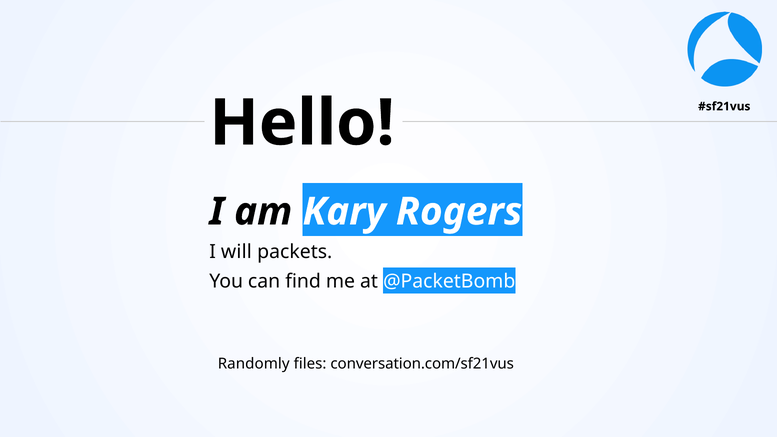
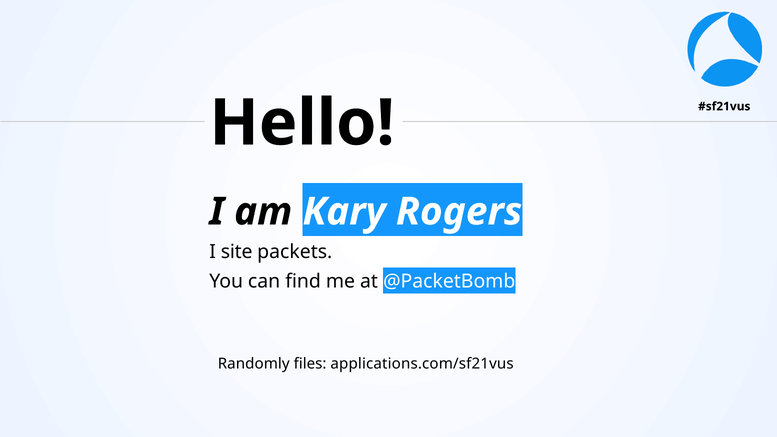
will: will -> site (237, 252)
conversation.com/sf21vus: conversation.com/sf21vus -> applications.com/sf21vus (422, 364)
